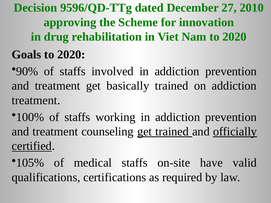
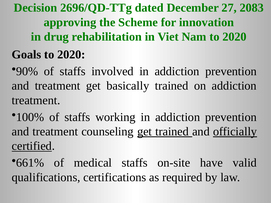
9596/QD-TTg: 9596/QD-TTg -> 2696/QD-TTg (96, 8)
2010: 2010 -> 2083 (252, 8)
105%: 105% -> 661% (30, 163)
